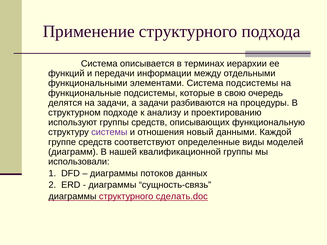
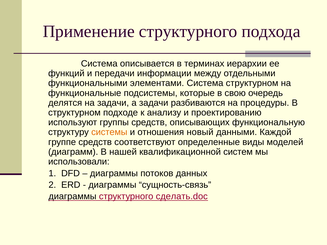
Система подсистемы: подсистемы -> структурном (252, 83)
системы colour: purple -> orange (109, 132)
квалификационной группы: группы -> систем (238, 152)
